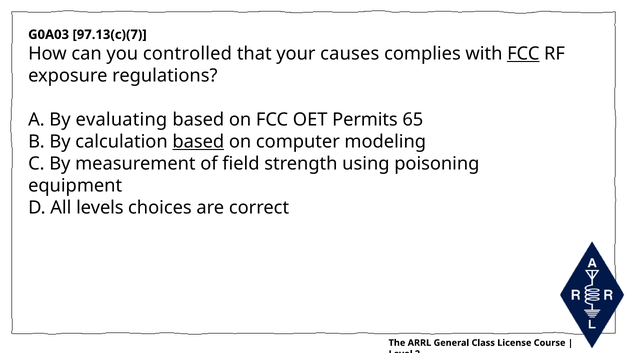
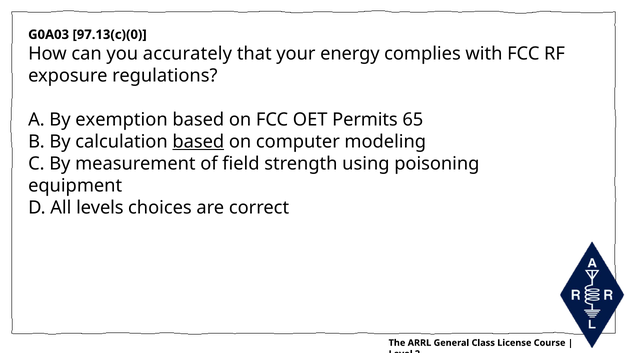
97.13(c)(7: 97.13(c)(7 -> 97.13(c)(0 (110, 35)
controlled: controlled -> accurately (187, 54)
causes: causes -> energy (350, 54)
FCC underline: present -> none (523, 54)
evaluating: evaluating -> exemption (121, 120)
